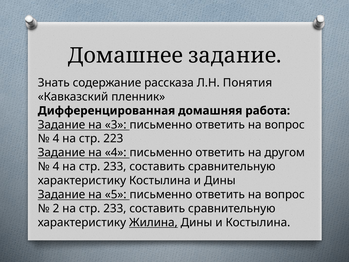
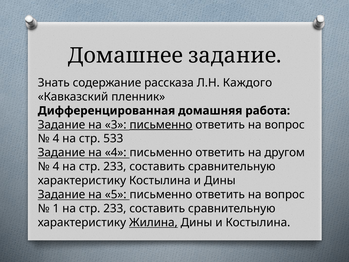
Понятия: Понятия -> Каждого (247, 83)
письменно underline: none -> present (161, 125)
223: 223 -> 533 (113, 139)
2: 2 -> 1 (56, 208)
